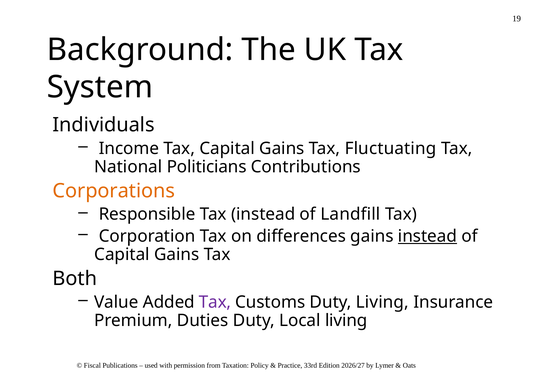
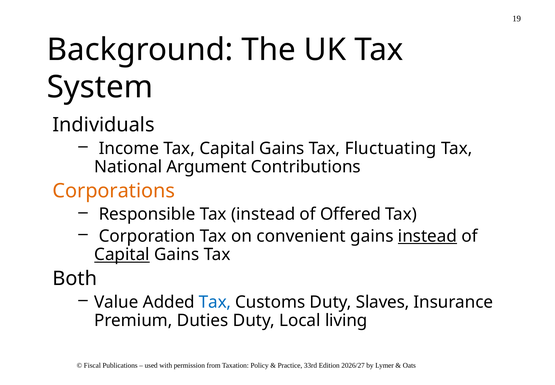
Politicians: Politicians -> Argument (207, 167)
Landfill: Landfill -> Offered (351, 214)
differences: differences -> convenient (301, 236)
Capital underline: none -> present (122, 254)
Tax colour: purple -> blue (215, 302)
Duty Living: Living -> Slaves (383, 302)
